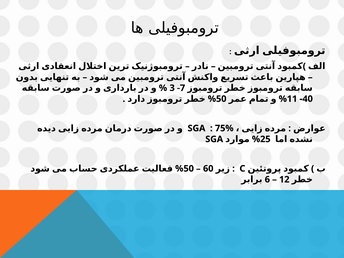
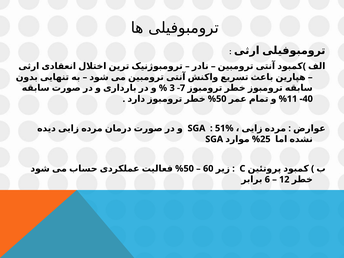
75%: 75% -> 51% (224, 128)
